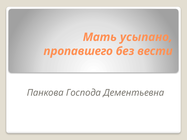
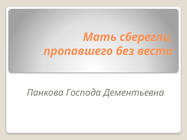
усыпано: усыпано -> сберегли (146, 37)
